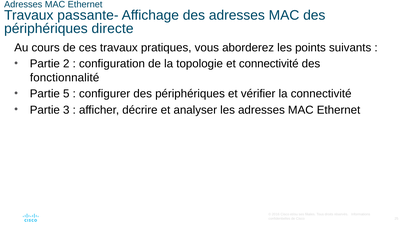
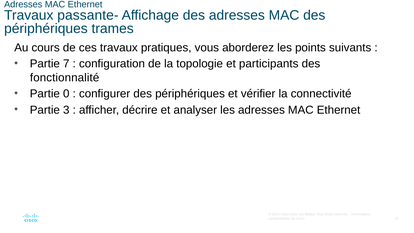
directe: directe -> trames (113, 28)
2: 2 -> 7 (66, 64)
et connectivité: connectivité -> participants (269, 64)
5: 5 -> 0 (66, 94)
